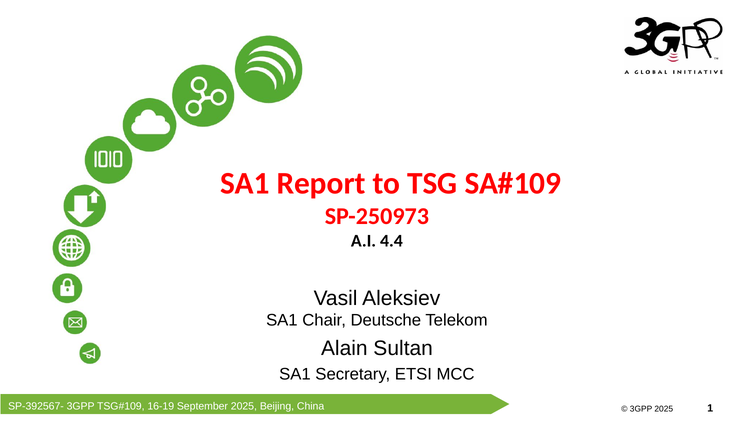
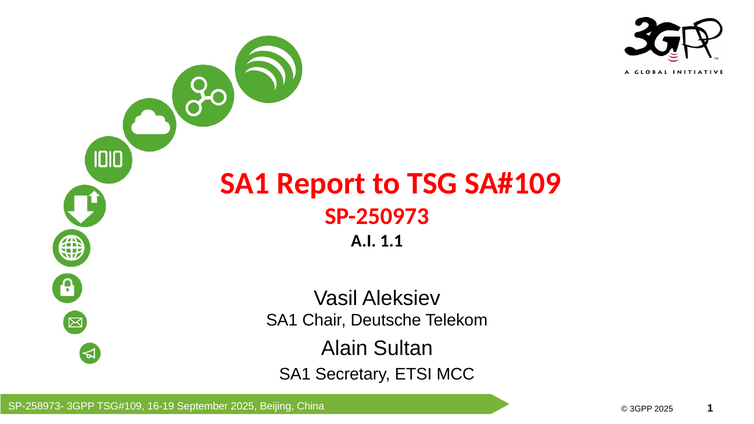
4.4: 4.4 -> 1.1 (391, 241)
SP-392567-: SP-392567- -> SP-258973- (36, 406)
